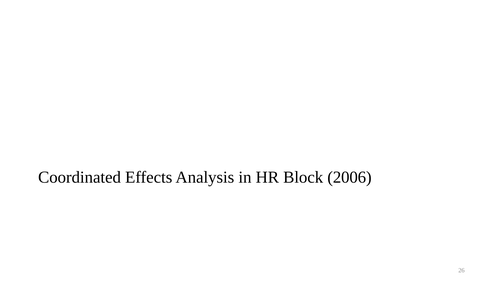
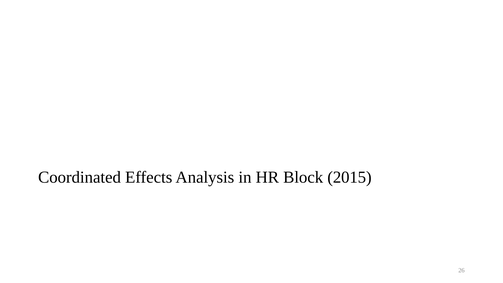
2006: 2006 -> 2015 (349, 177)
